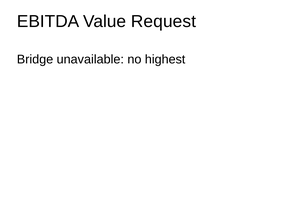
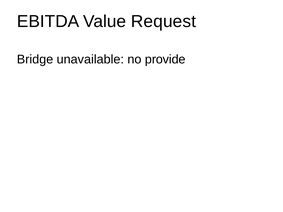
highest: highest -> provide (165, 59)
